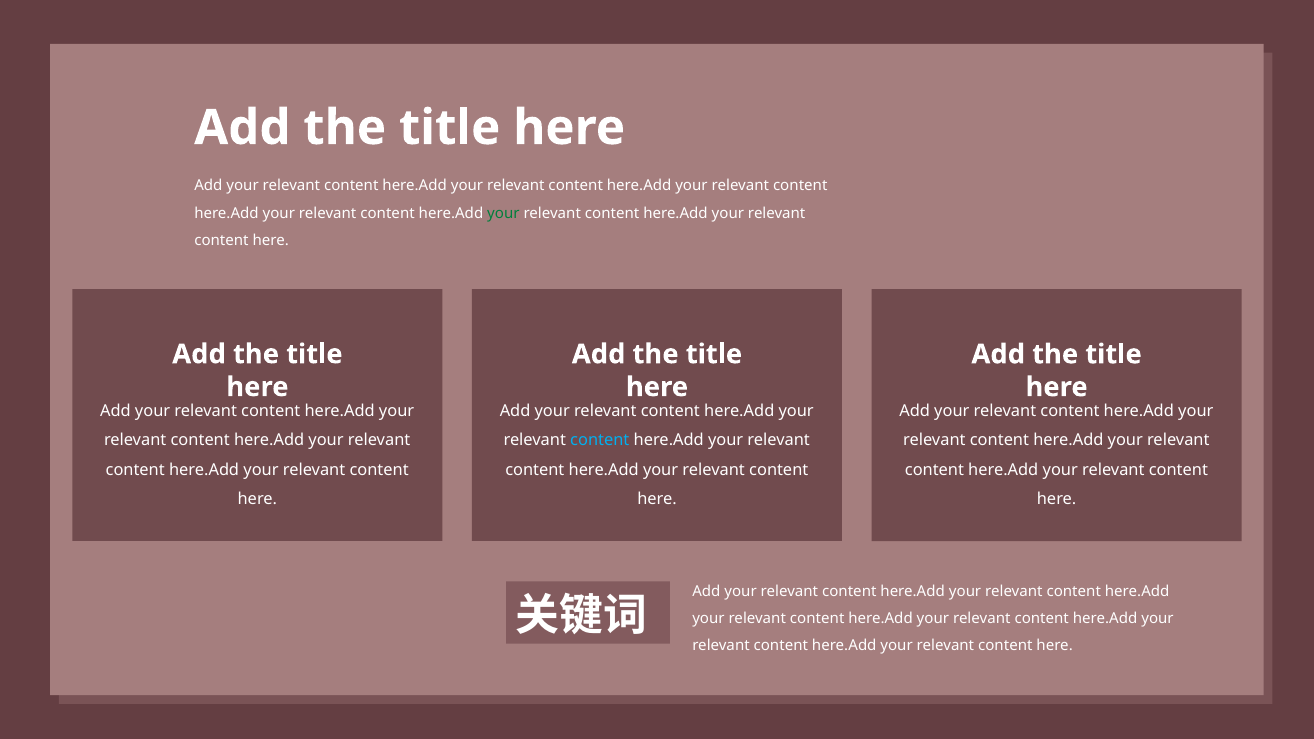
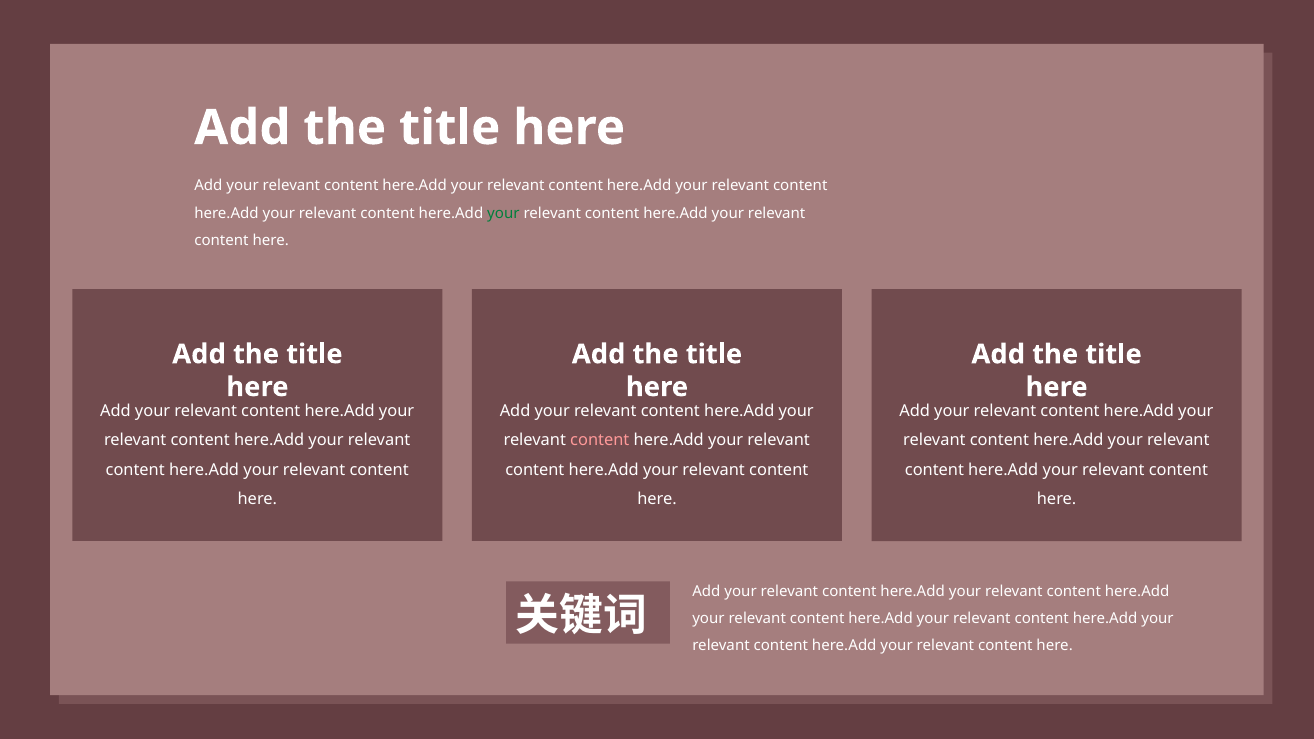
content colour: light blue -> pink (600, 440)
